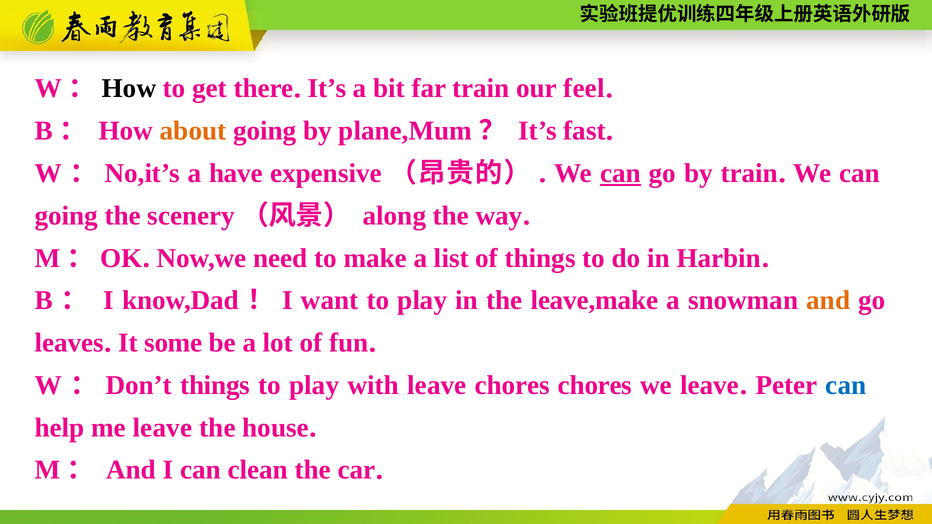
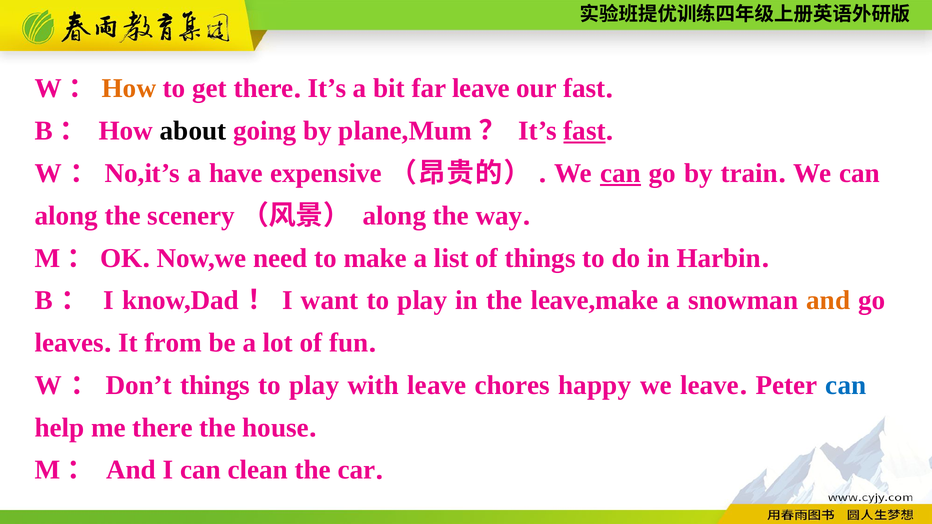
How colour: black -> orange (129, 89)
far train: train -> leave (481, 89)
our feel: feel -> fast (584, 89)
about colour: orange -> black (193, 131)
fast underline: none -> present (585, 131)
going: going -> along (66, 216)
some: some -> from (173, 343)
chores chores: chores -> happy (595, 385)
me leave: leave -> there (163, 428)
